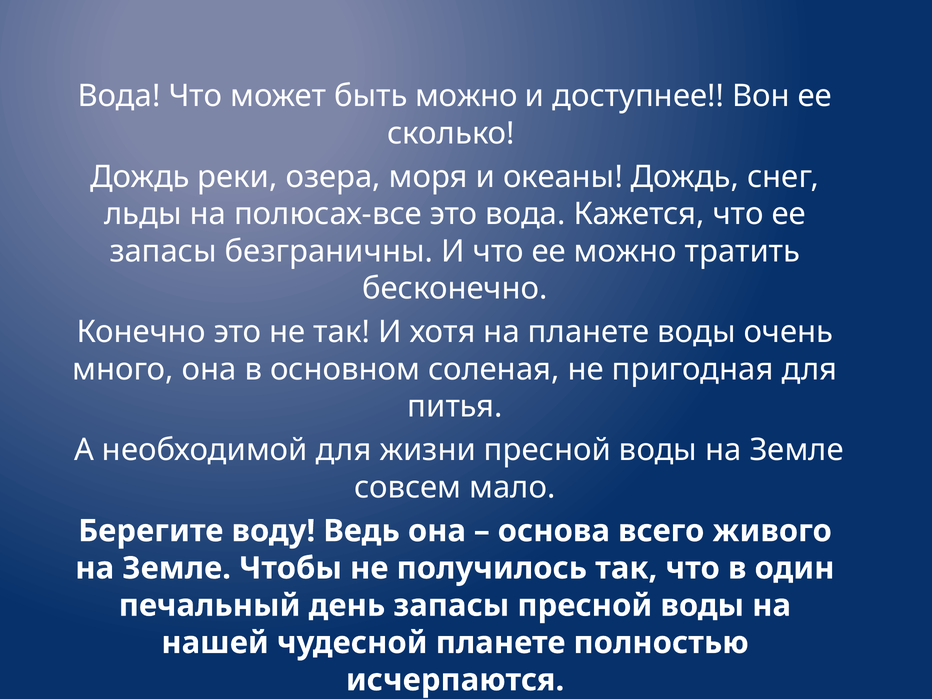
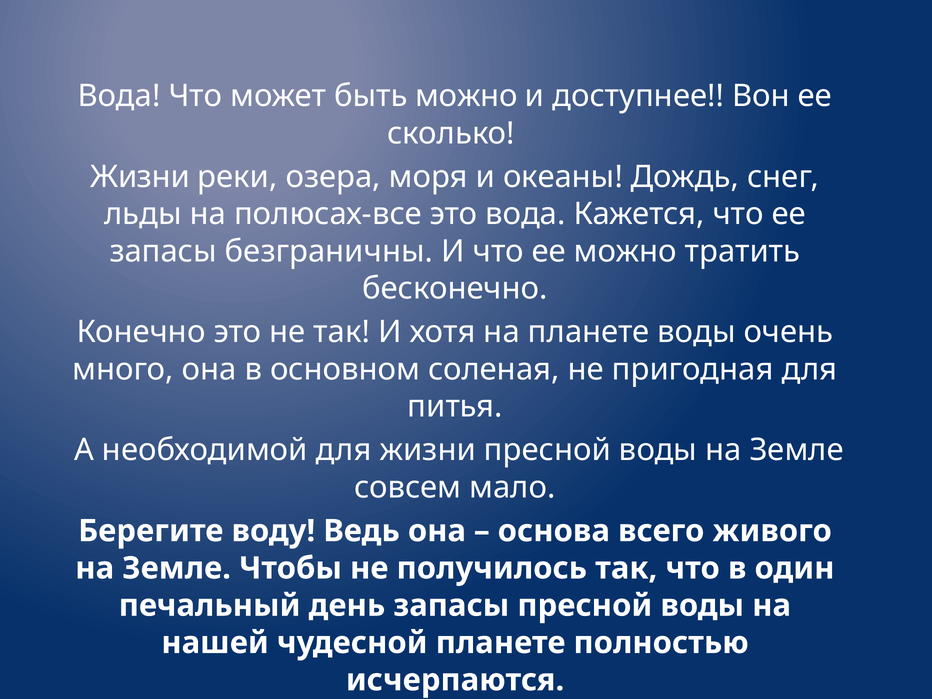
Дождь: Дождь -> Жизни (140, 177)
